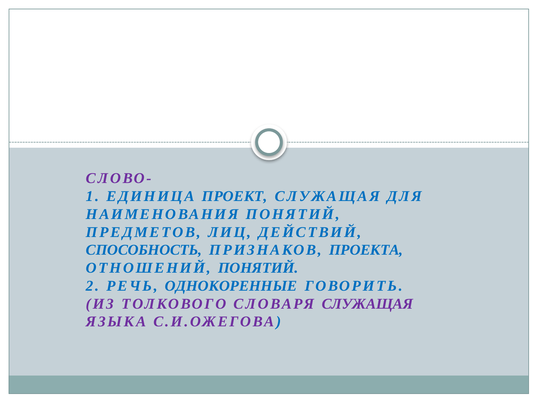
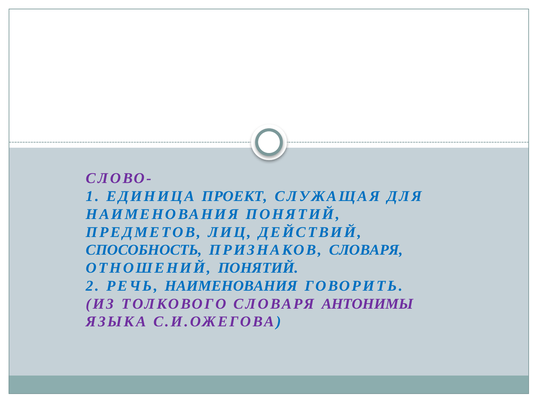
ПРИЗНАКОВ ПРОЕКТА: ПРОЕКТА -> СЛОВАРЯ (366, 250)
РЕЧЬ ОДНОКОРЕННЫЕ: ОДНОКОРЕННЫЕ -> НАИМЕНОВАНИЯ (231, 286)
СЛОВАРЯ СЛУЖАЩАЯ: СЛУЖАЩАЯ -> АНТОНИМЫ (367, 304)
